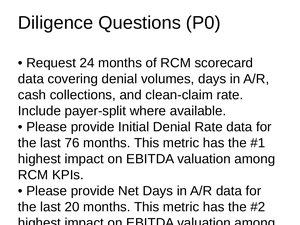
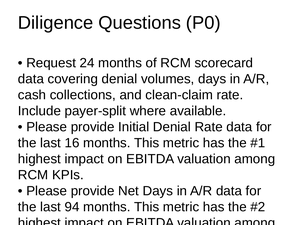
76: 76 -> 16 (72, 143)
20: 20 -> 94 (72, 207)
